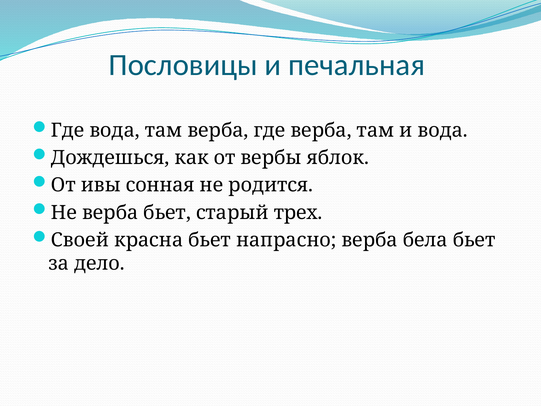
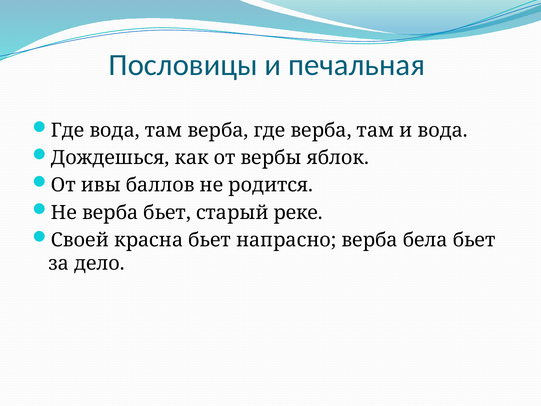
сонная: сонная -> баллов (160, 185)
трех: трех -> реке (298, 212)
